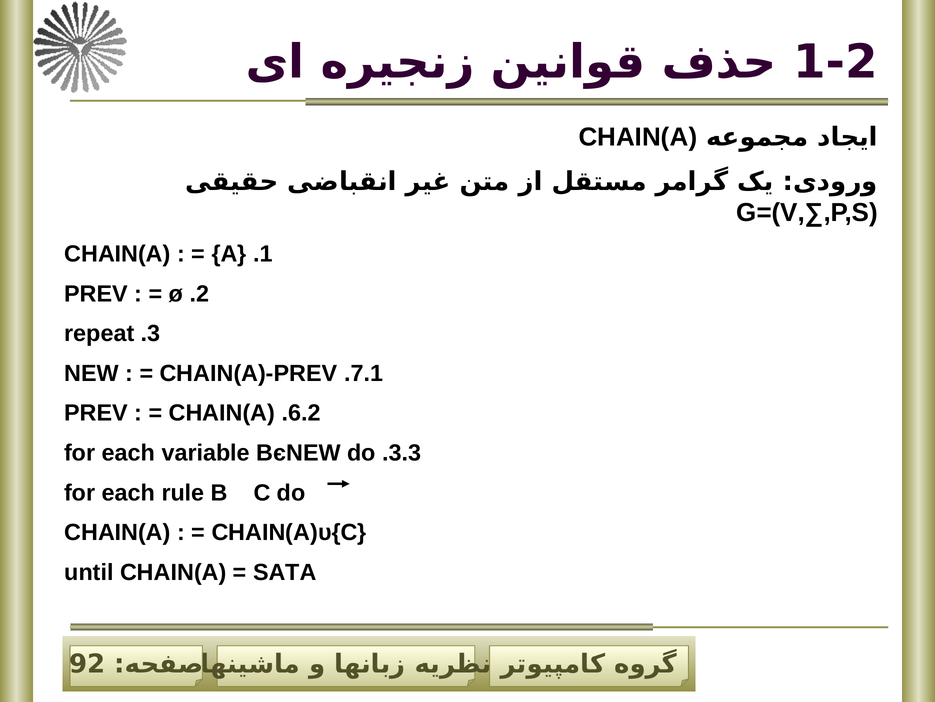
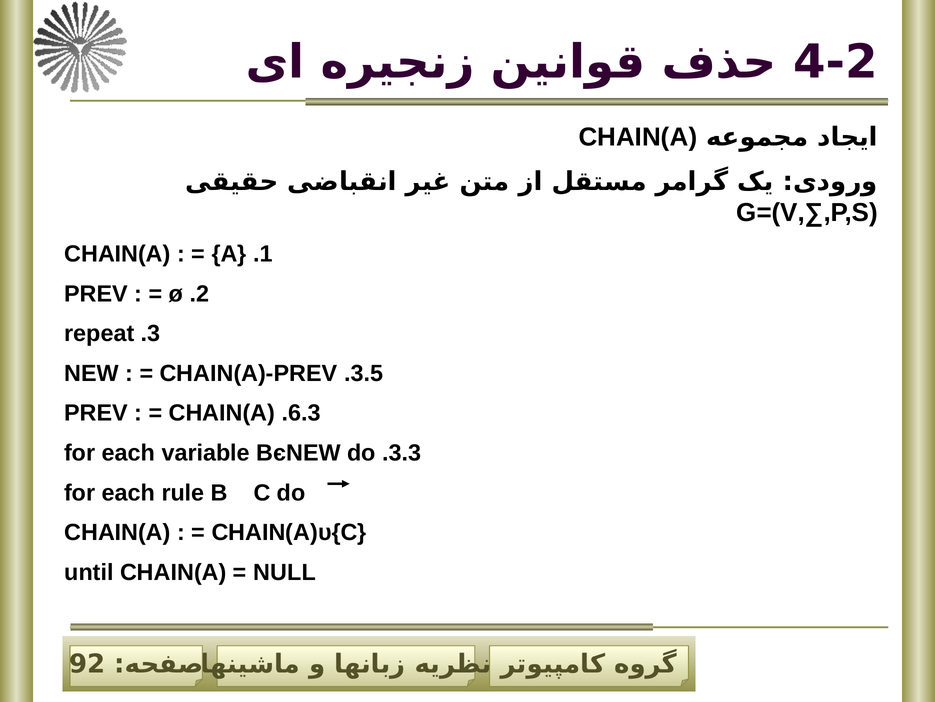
1-2: 1-2 -> 4-2 (835, 62)
7.1: 7.1 -> 3.5 (367, 373)
6.2: 6.2 -> 6.3 (304, 413)
SATA: SATA -> NULL (285, 572)
